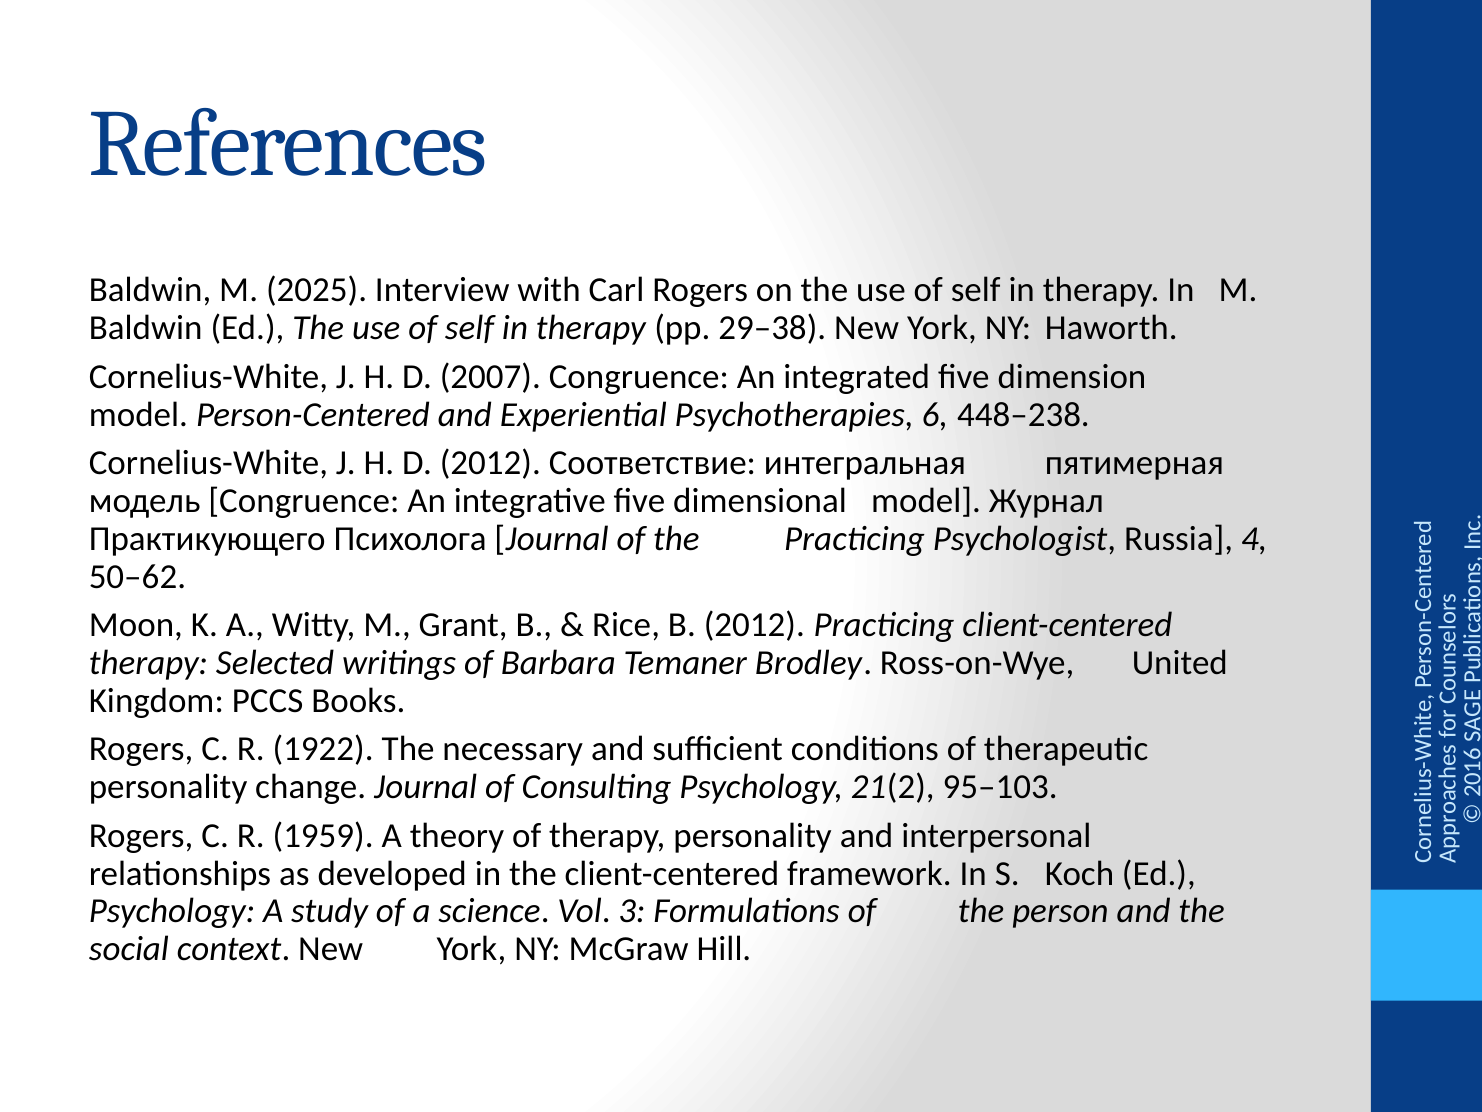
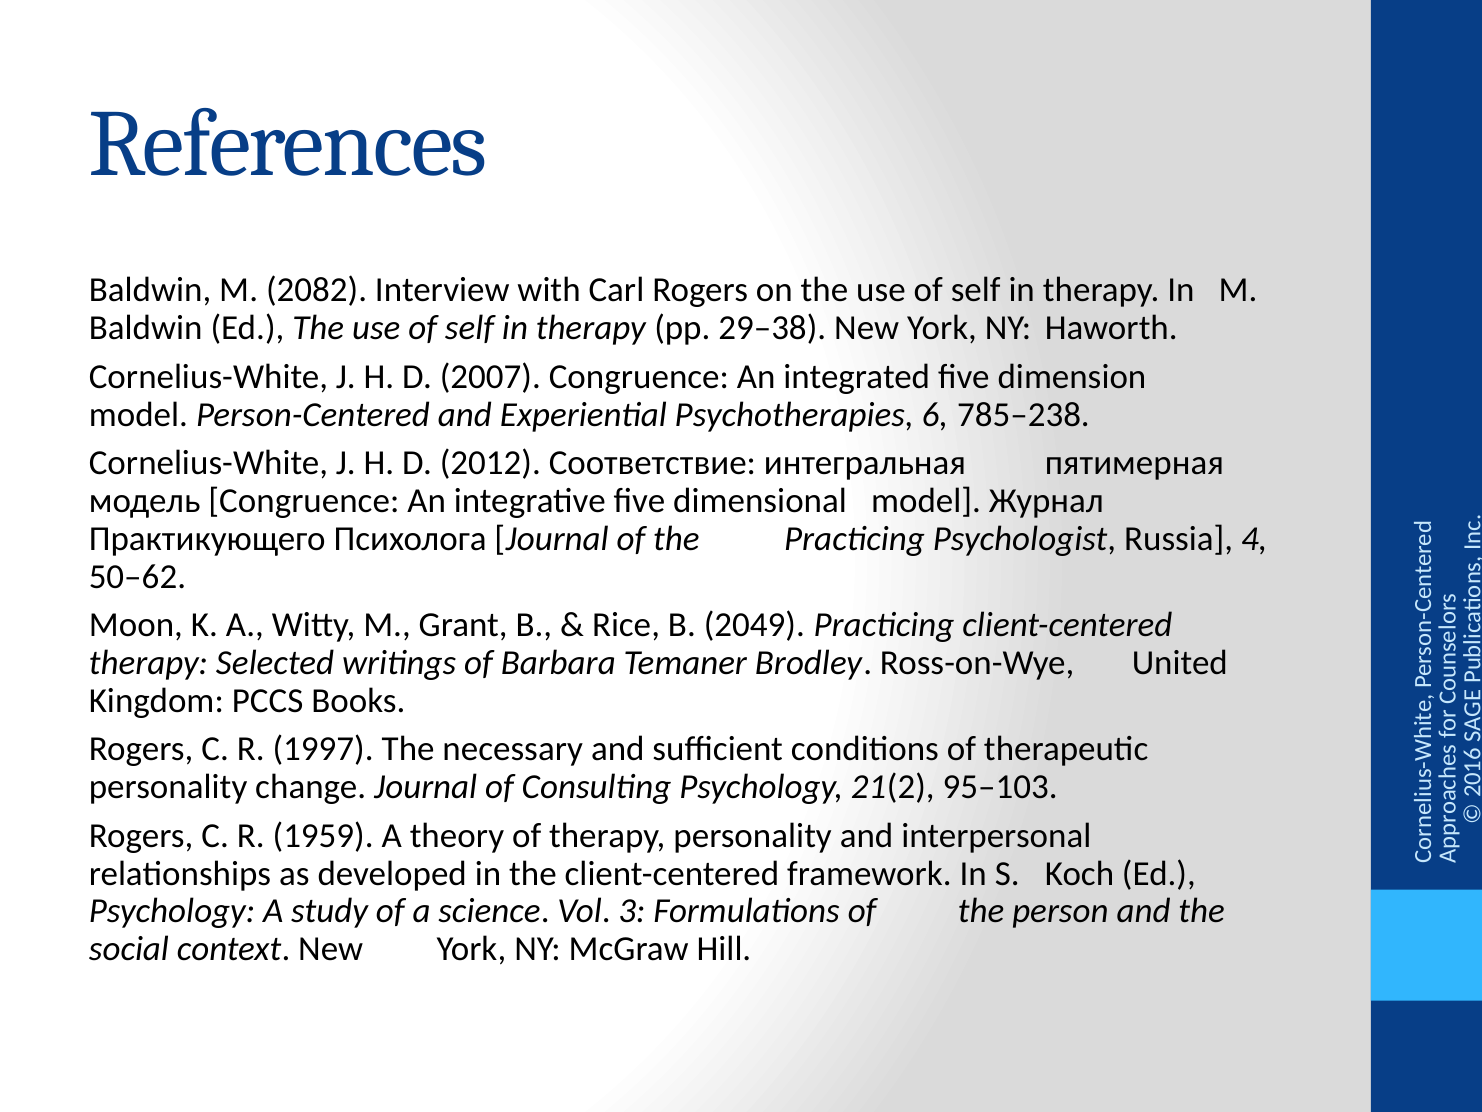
2025: 2025 -> 2082 (317, 290)
448–238: 448–238 -> 785–238 (1023, 414)
B 2012: 2012 -> 2049 (754, 625)
1922: 1922 -> 1997 (323, 749)
